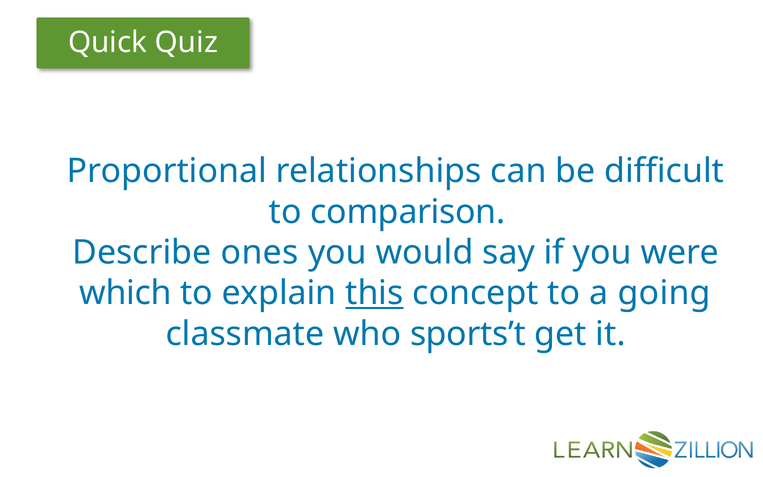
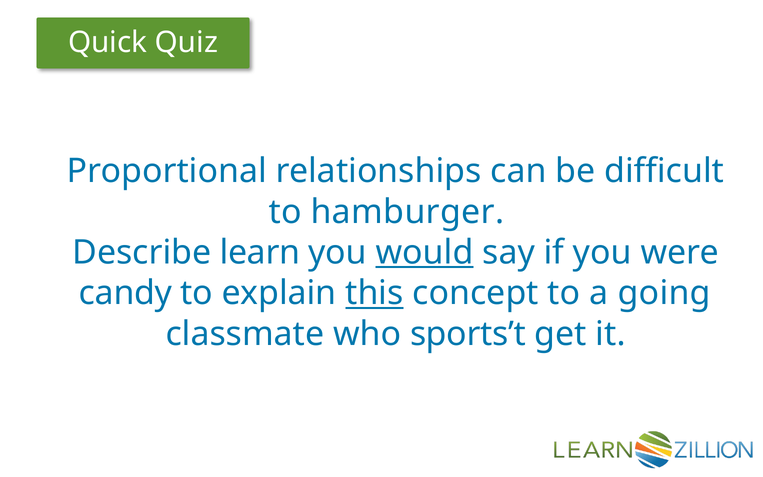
comparison: comparison -> hamburger (407, 212)
ones: ones -> learn (260, 252)
would underline: none -> present (425, 252)
which: which -> candy (125, 293)
